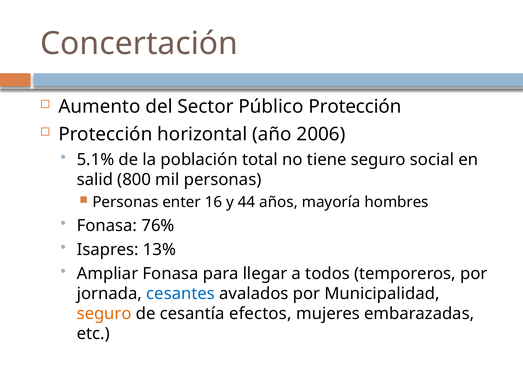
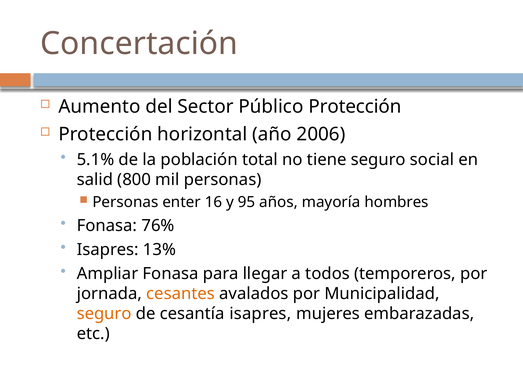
44: 44 -> 95 (247, 202)
cesantes colour: blue -> orange (181, 294)
cesantía efectos: efectos -> isapres (260, 314)
